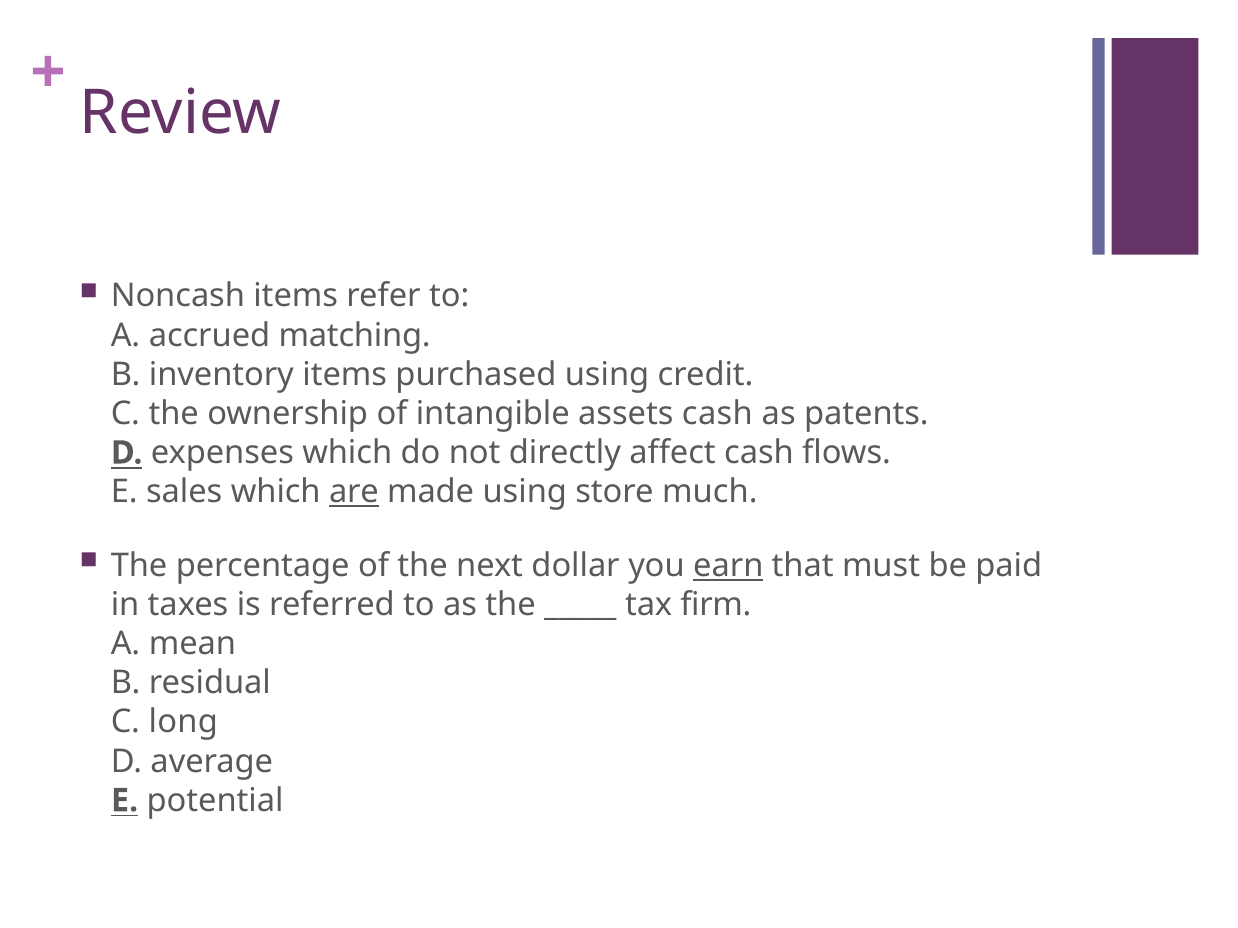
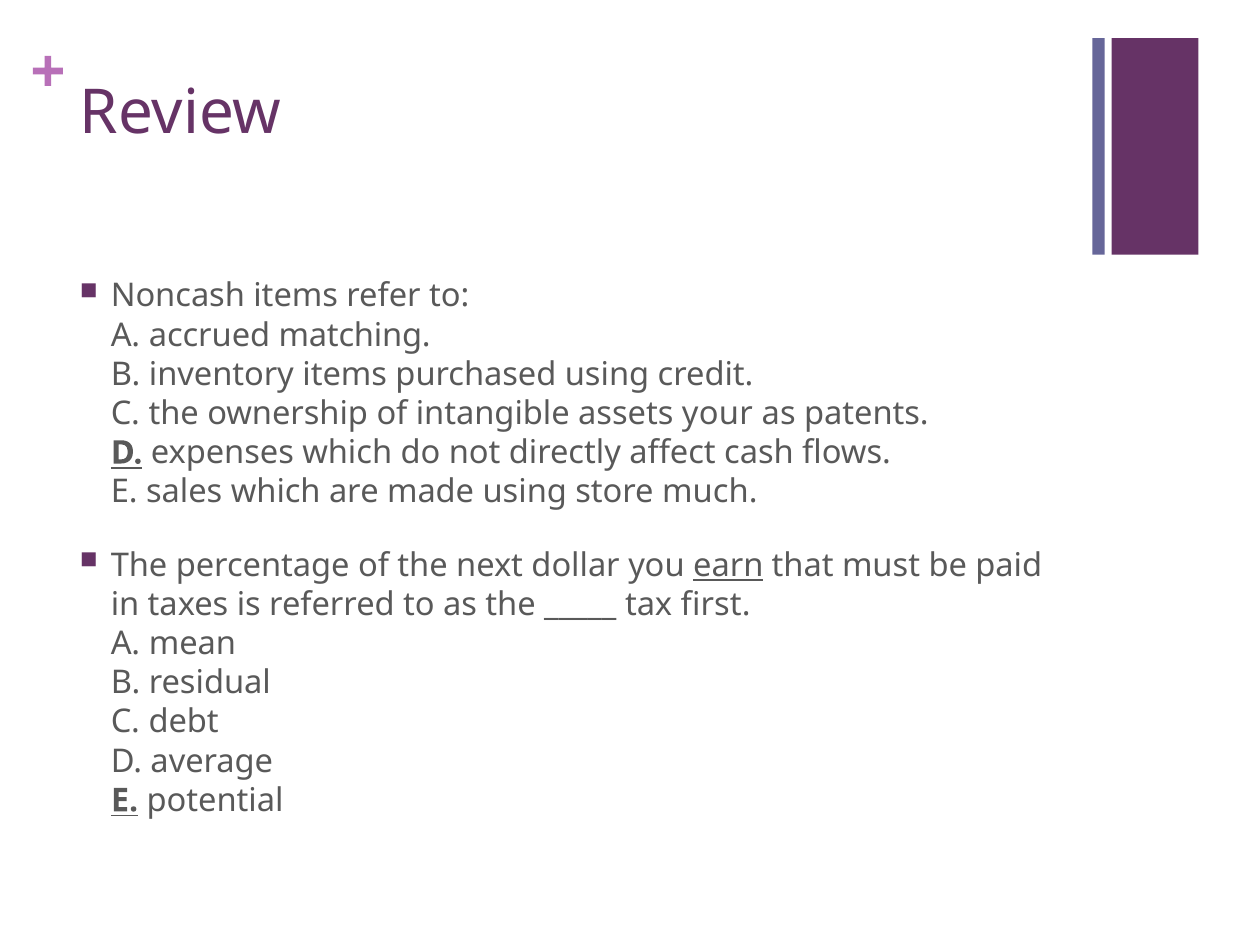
assets cash: cash -> your (717, 414)
are underline: present -> none (354, 492)
firm: firm -> first (716, 605)
long: long -> debt (184, 723)
